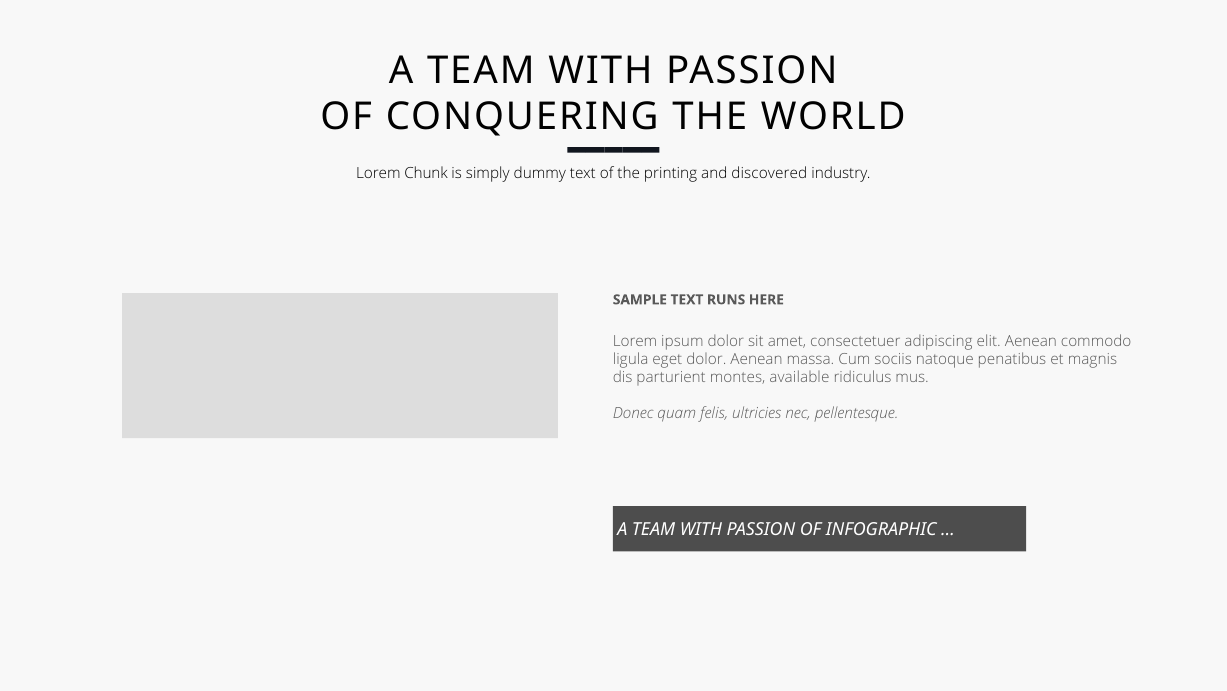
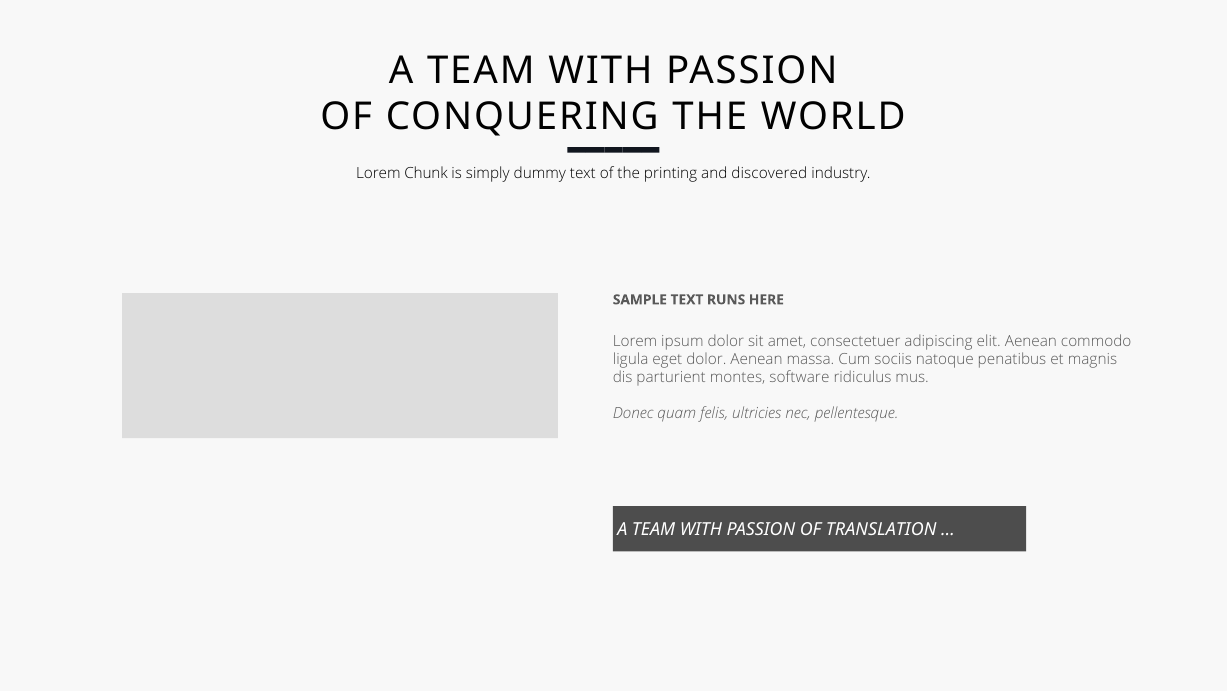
available: available -> software (799, 377)
INFOGRAPHIC: INFOGRAPHIC -> TRANSLATION (881, 529)
